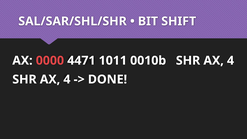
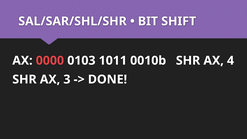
4471: 4471 -> 0103 (81, 61)
4: 4 -> 3 (67, 79)
